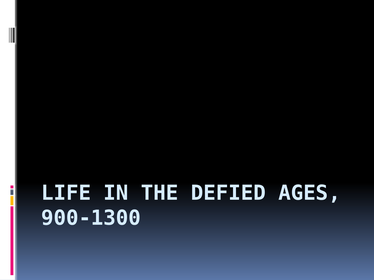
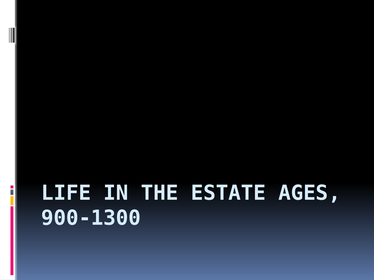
DEFIED: DEFIED -> ESTATE (228, 193)
